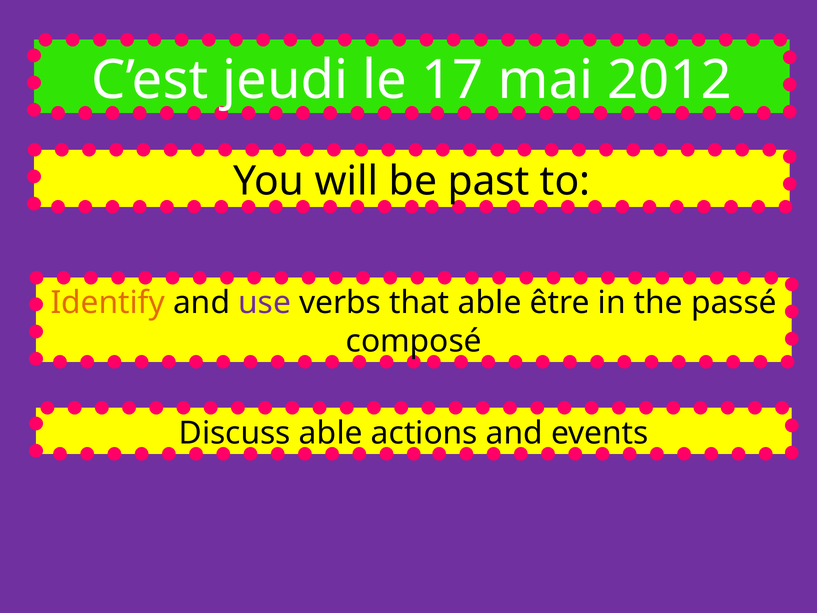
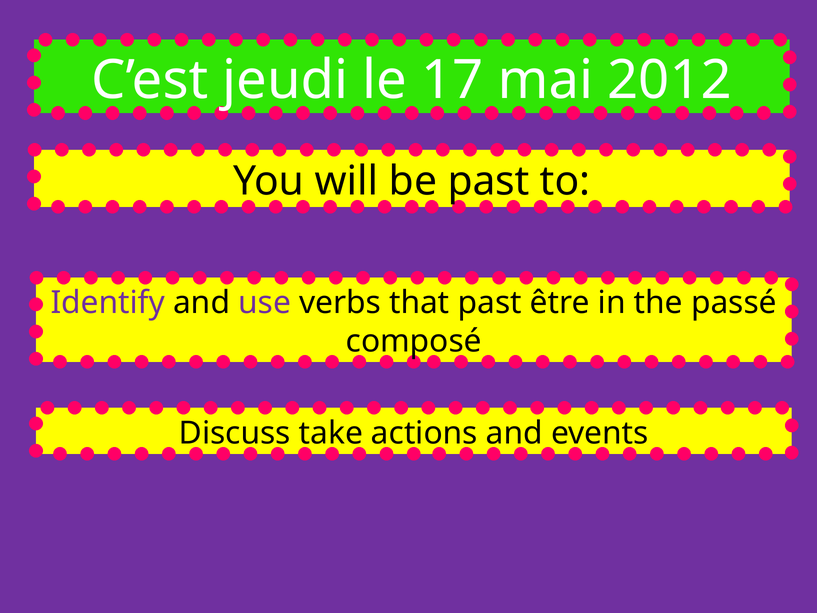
Identify colour: orange -> purple (108, 303)
that able: able -> past (490, 303)
Discuss able: able -> take (331, 433)
